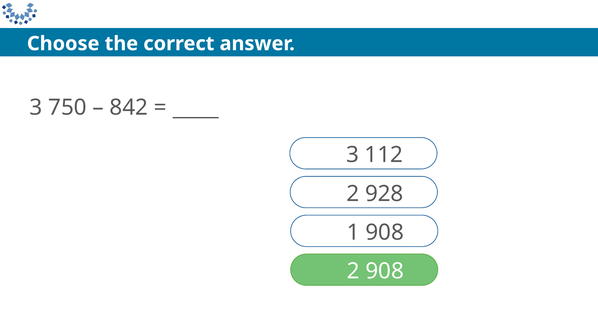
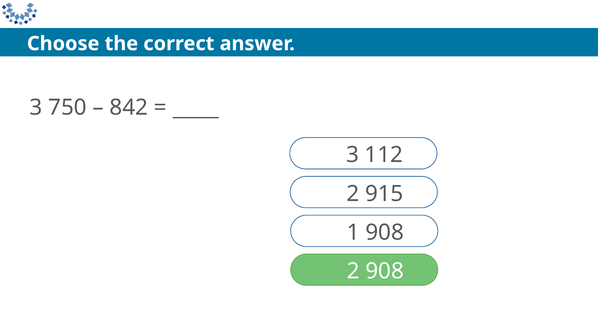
928: 928 -> 915 (384, 194)
